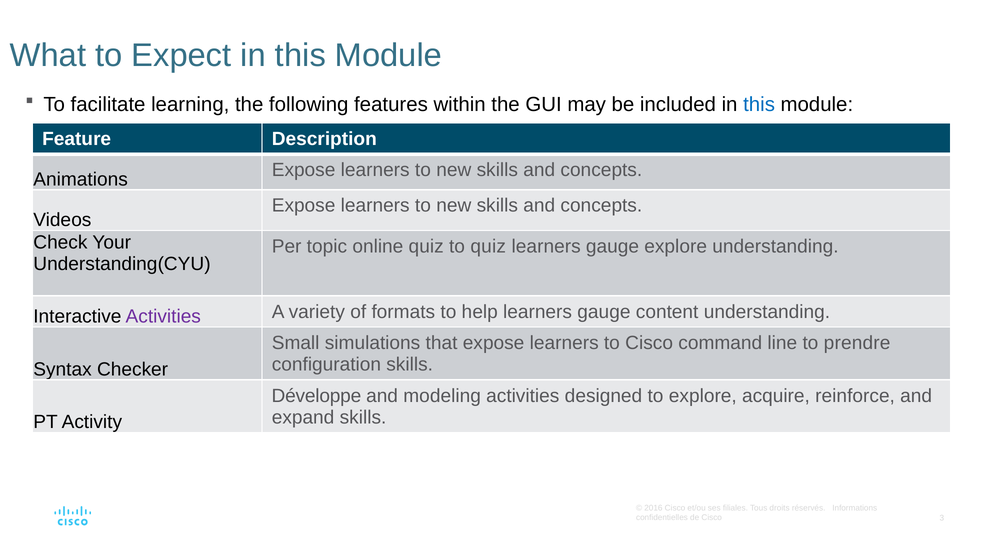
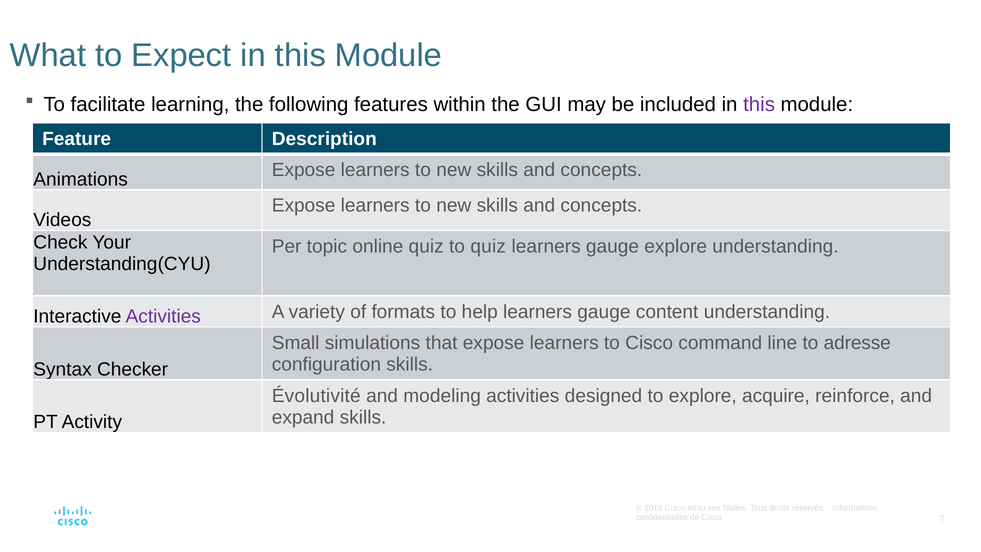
this colour: blue -> purple (759, 104)
prendre: prendre -> adresse (857, 343)
Développe: Développe -> Évolutivité (316, 396)
